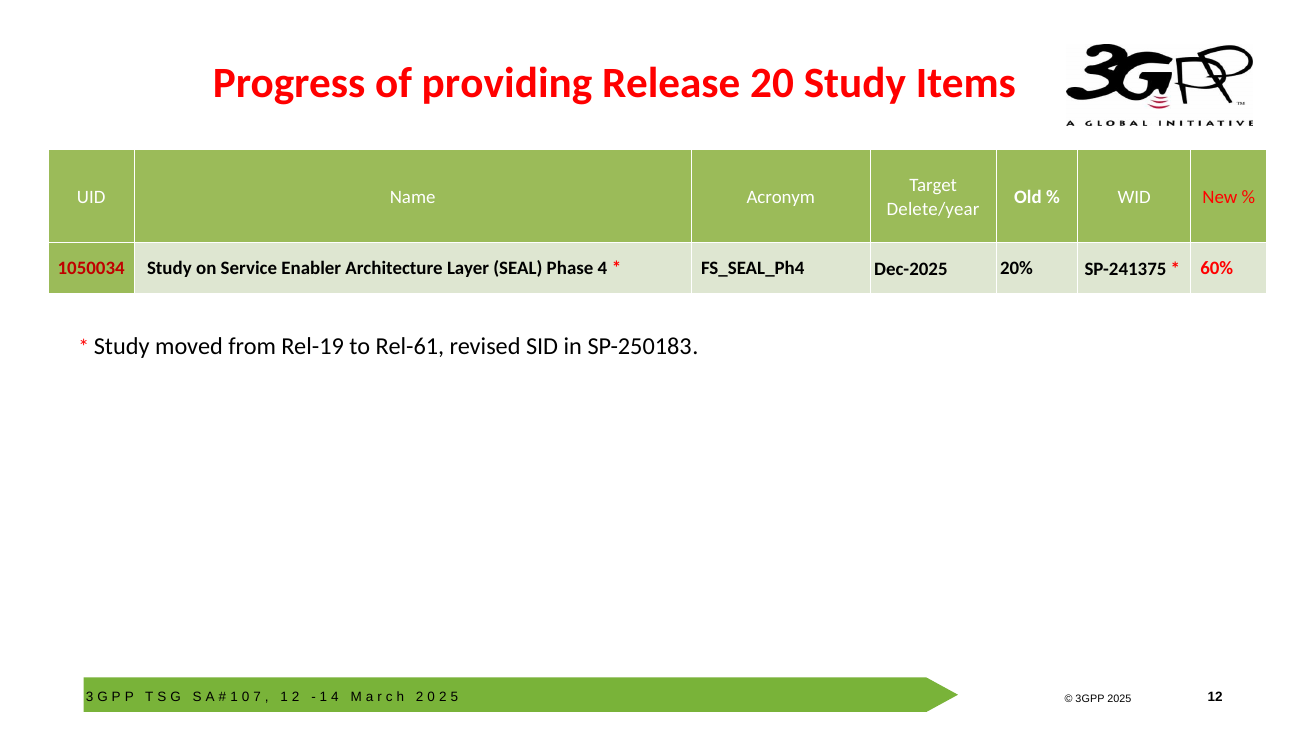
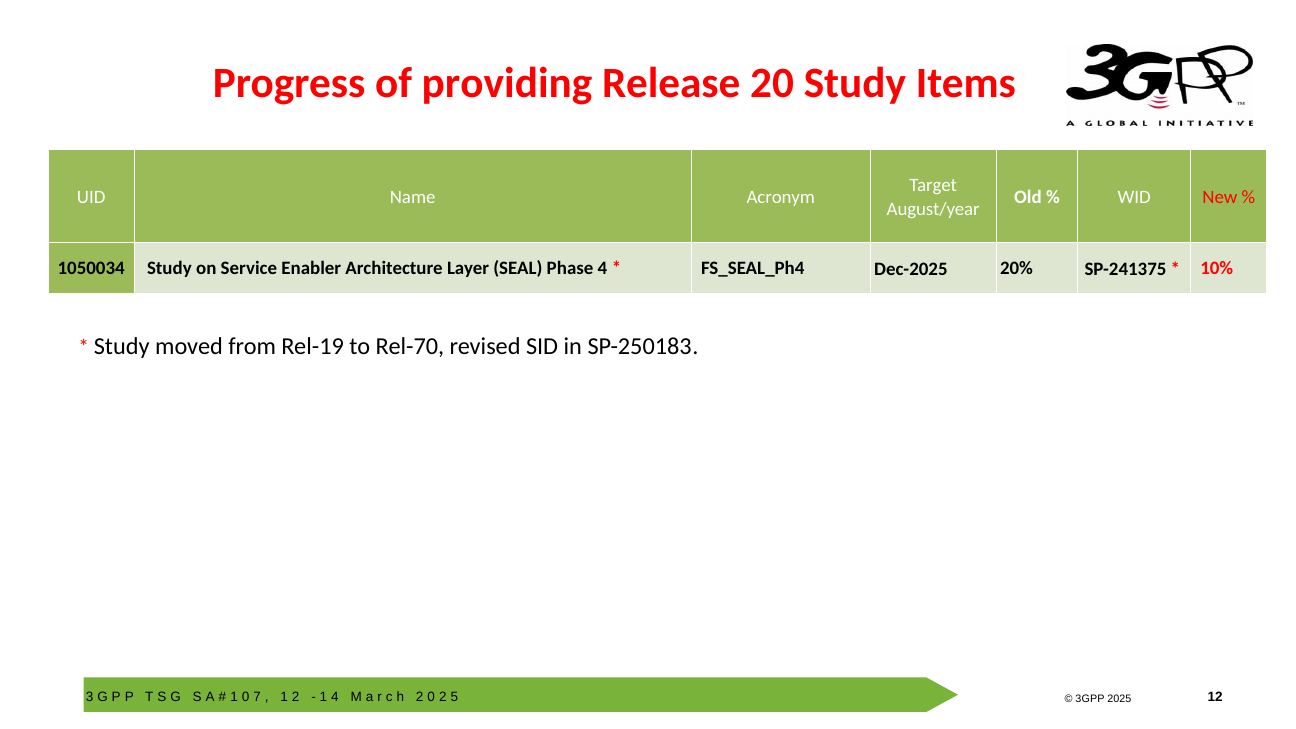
Delete/year: Delete/year -> August/year (933, 209)
1050034 colour: red -> black (91, 268)
60%: 60% -> 10% (1217, 268)
Rel-61: Rel-61 -> Rel-70 (410, 346)
